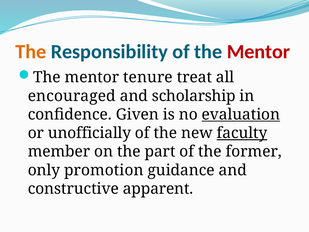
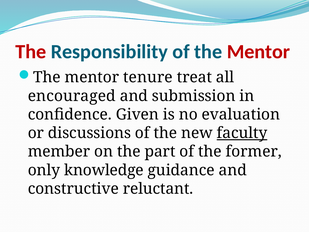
The colour: orange -> red (31, 52)
scholarship: scholarship -> submission (194, 96)
evaluation underline: present -> none (241, 114)
unofficially: unofficially -> discussions (89, 133)
promotion: promotion -> knowledge (104, 170)
apparent: apparent -> reluctant (158, 189)
